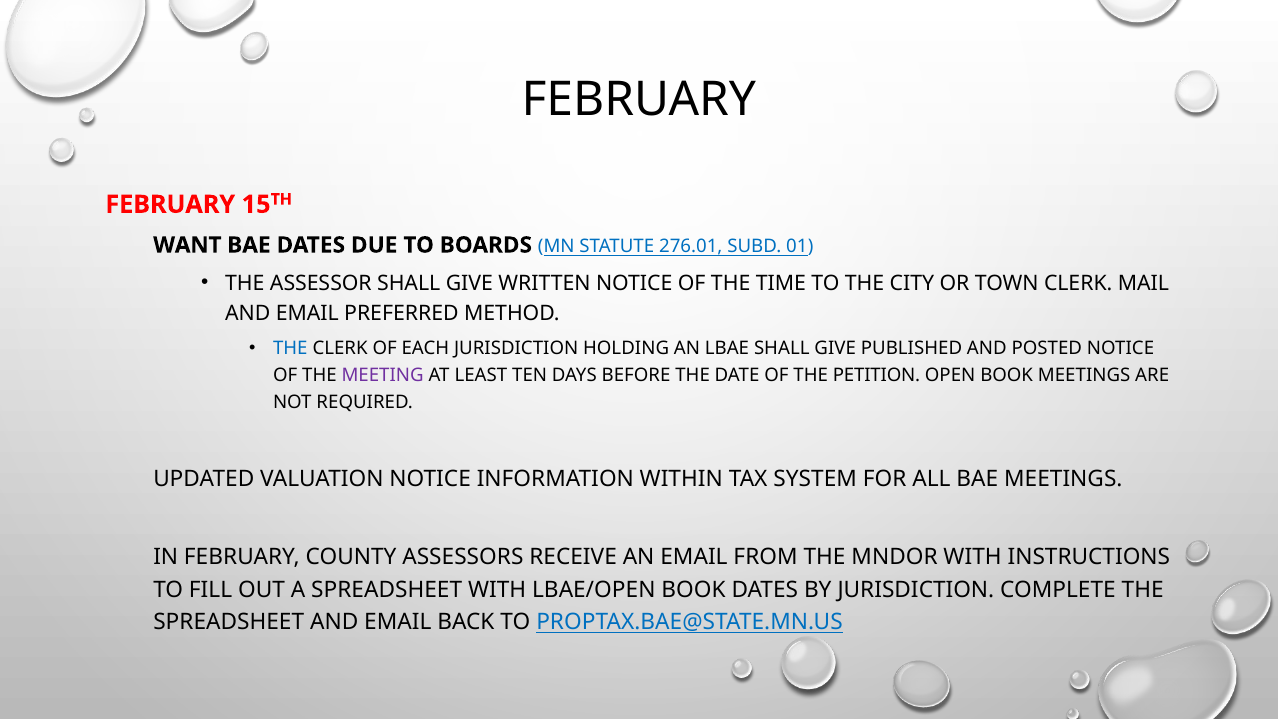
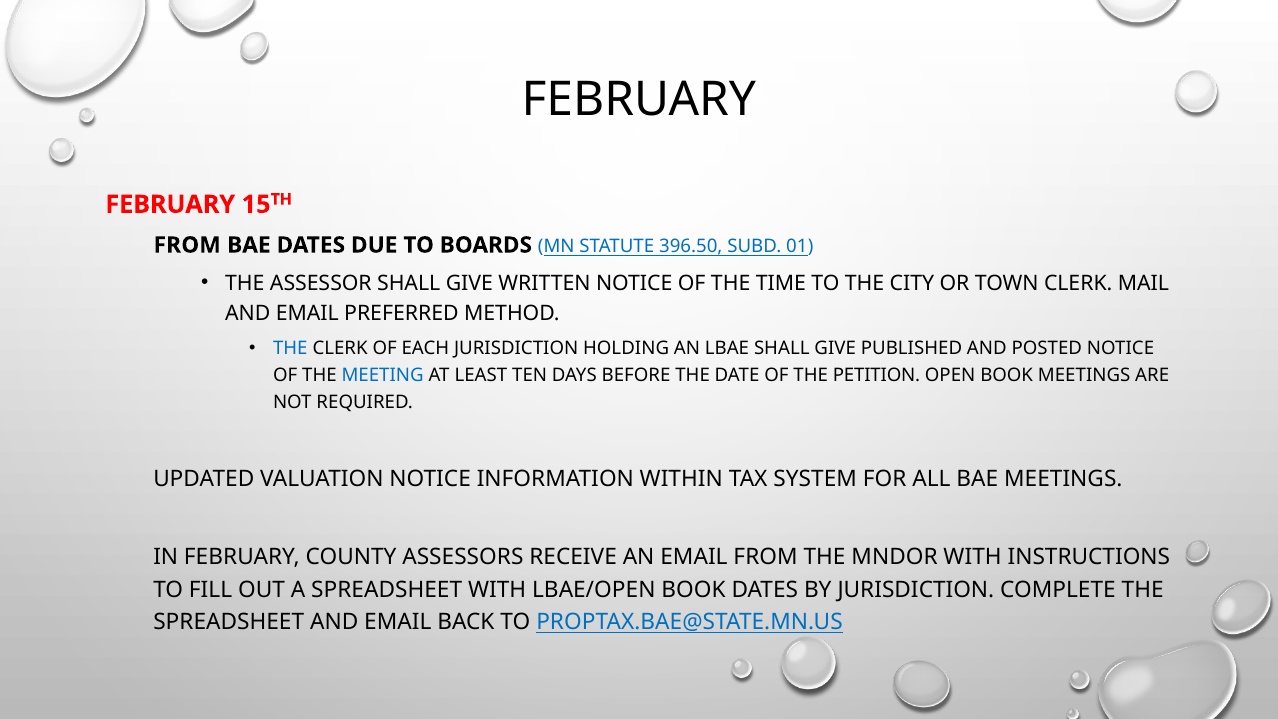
WANT: WANT -> FROM (187, 245)
276.01: 276.01 -> 396.50 (691, 246)
MEETING colour: purple -> blue (383, 375)
